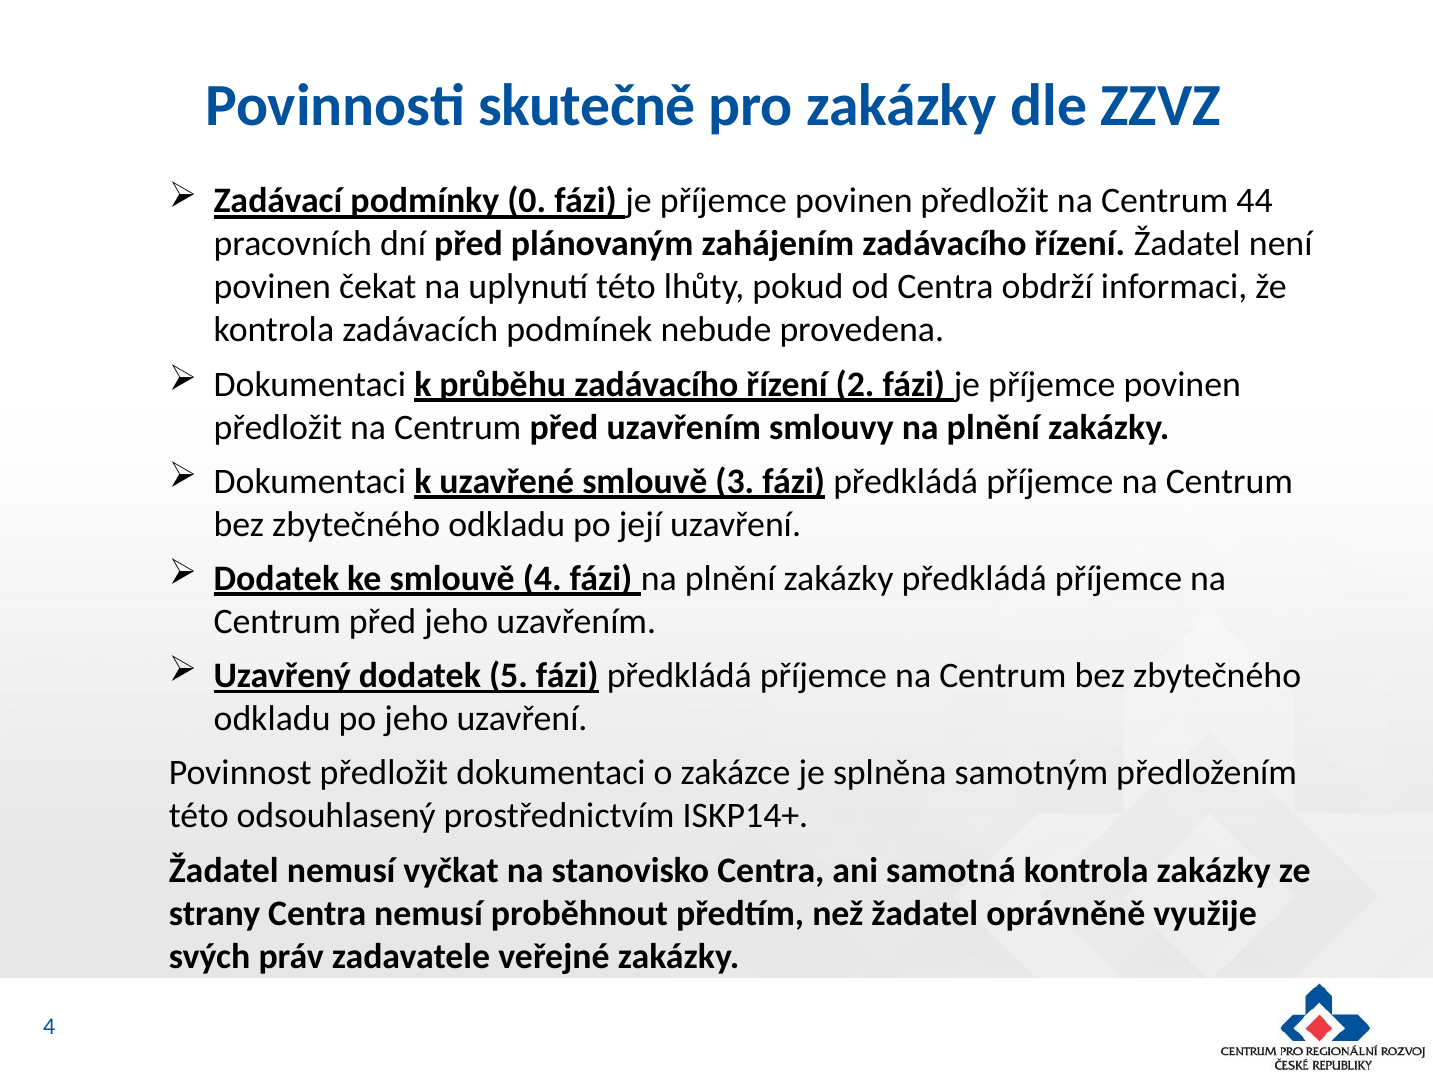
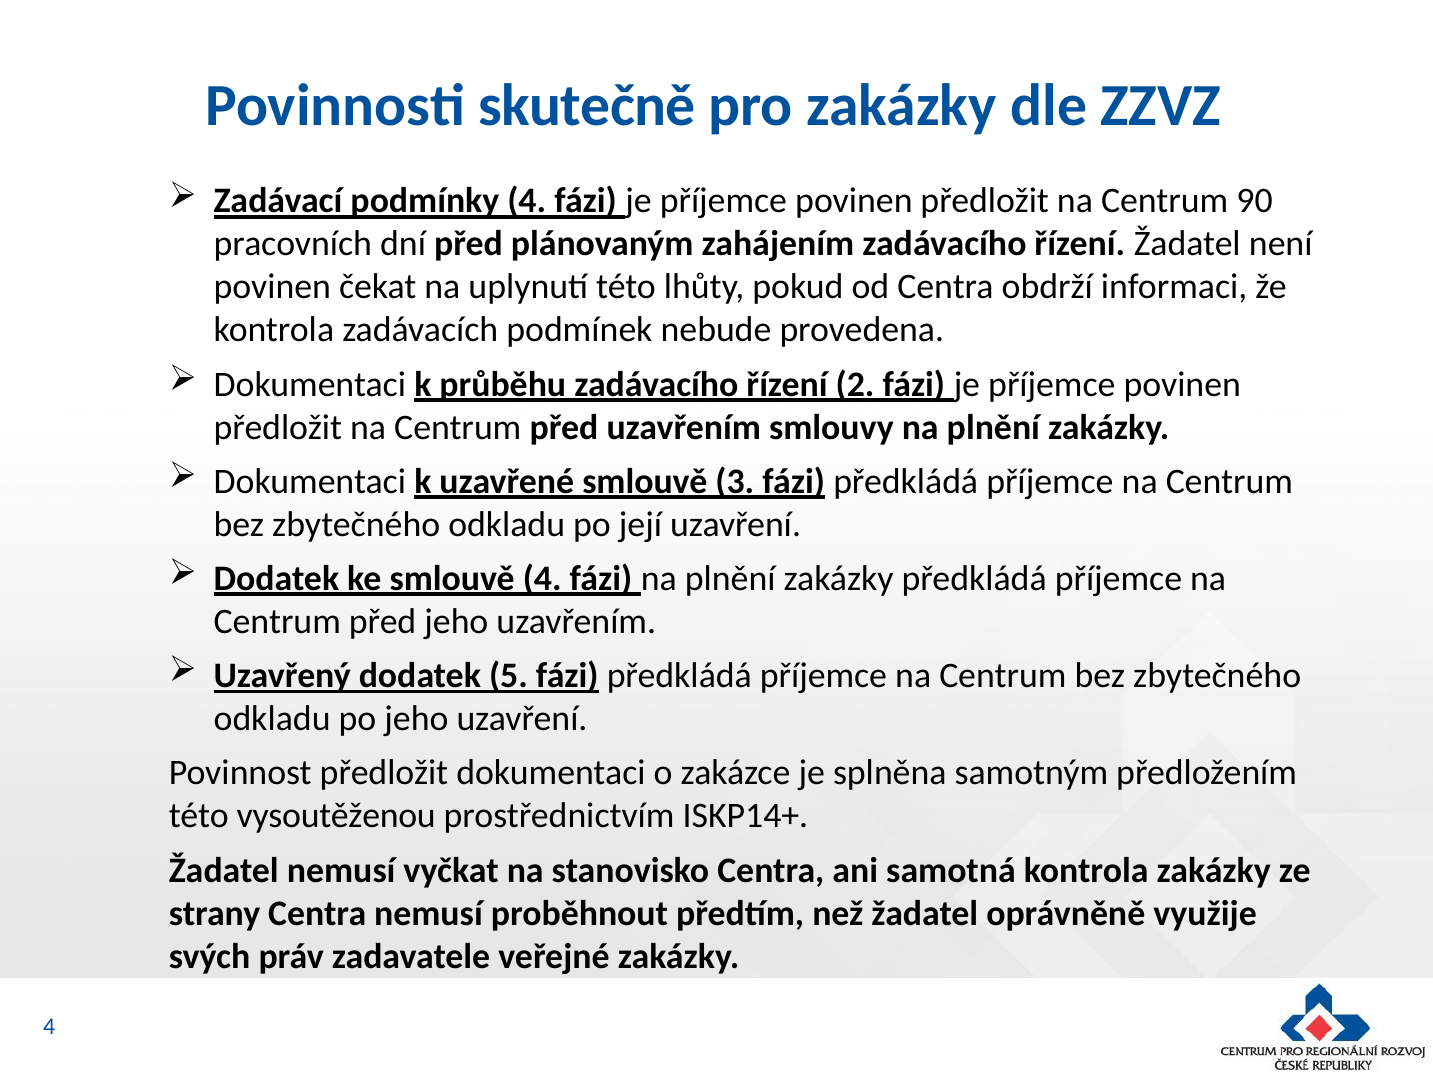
podmínky 0: 0 -> 4 (527, 201)
44: 44 -> 90 (1255, 201)
odsouhlasený: odsouhlasený -> vysoutěženou (336, 816)
